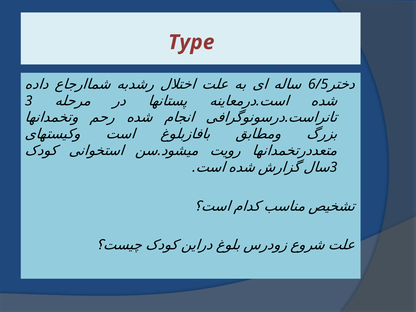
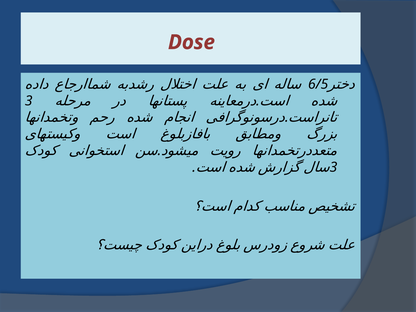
Type: Type -> Dose (191, 42)
